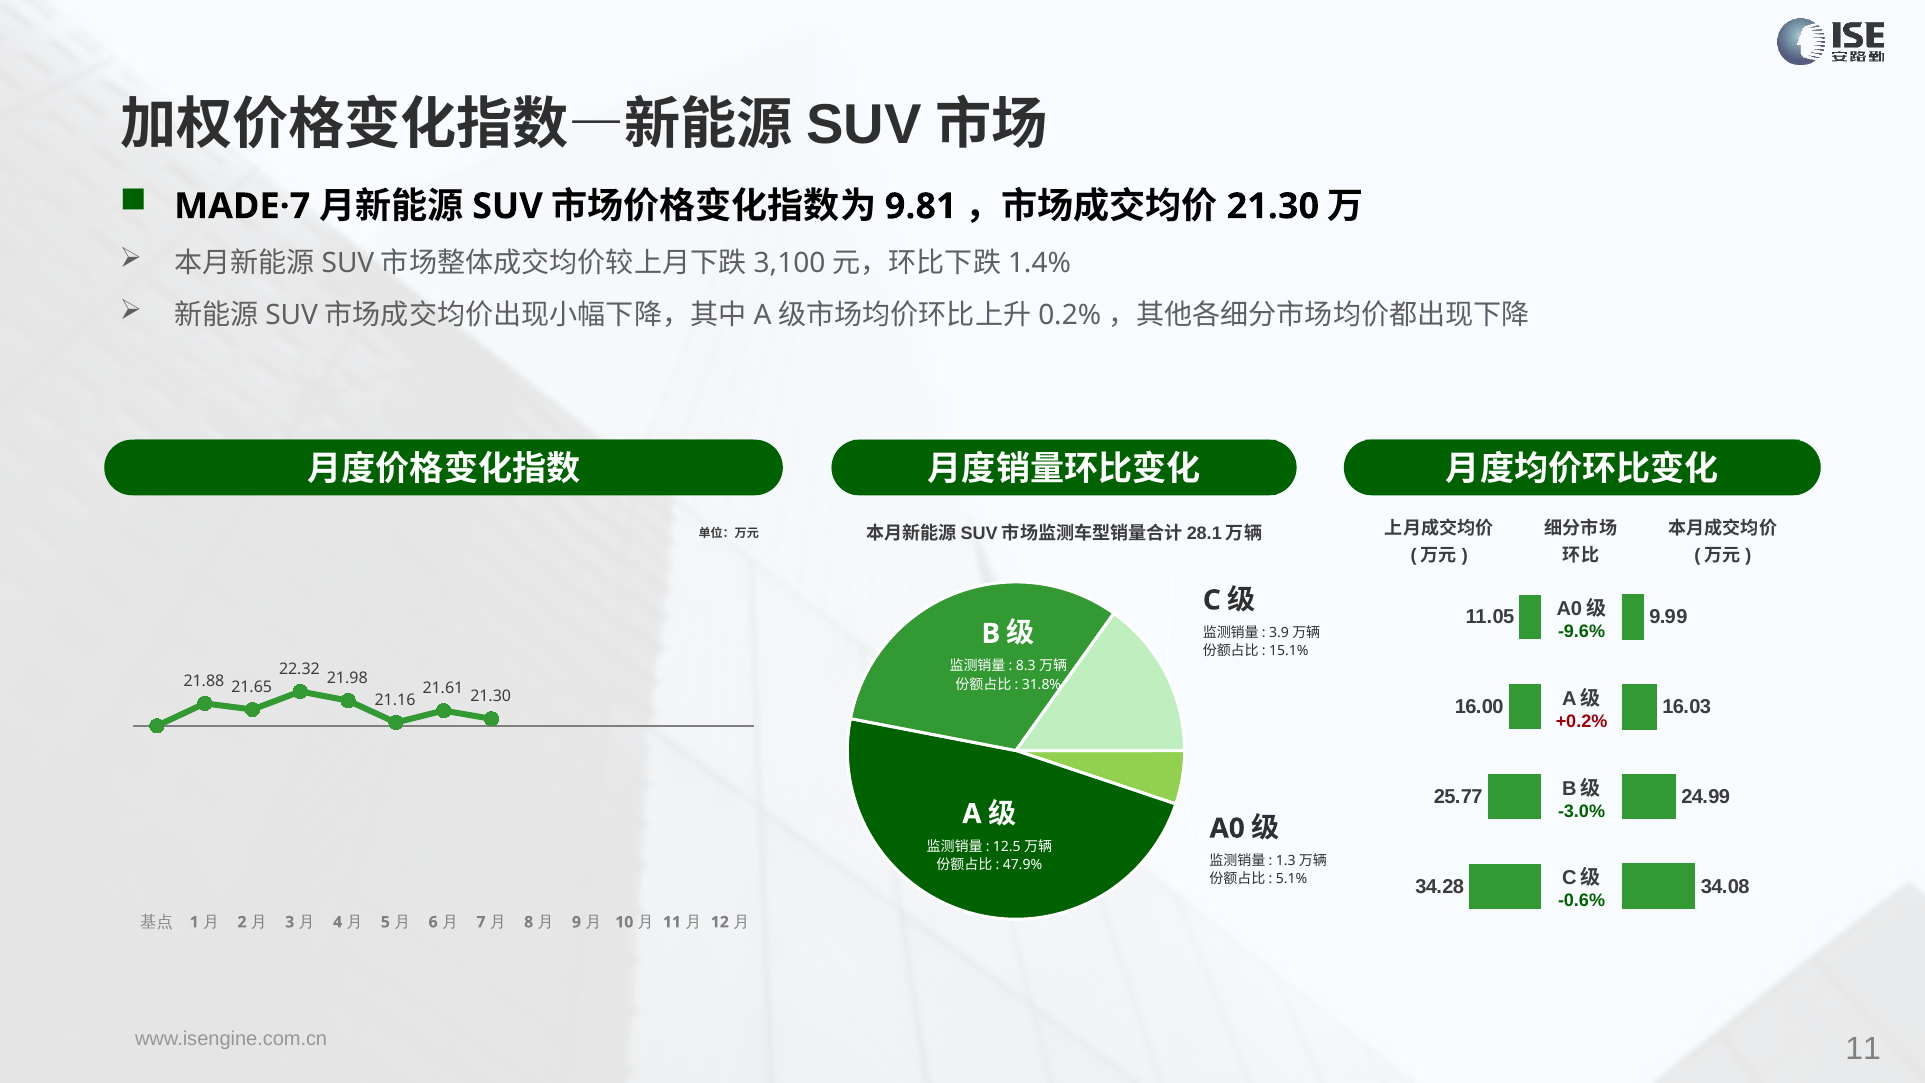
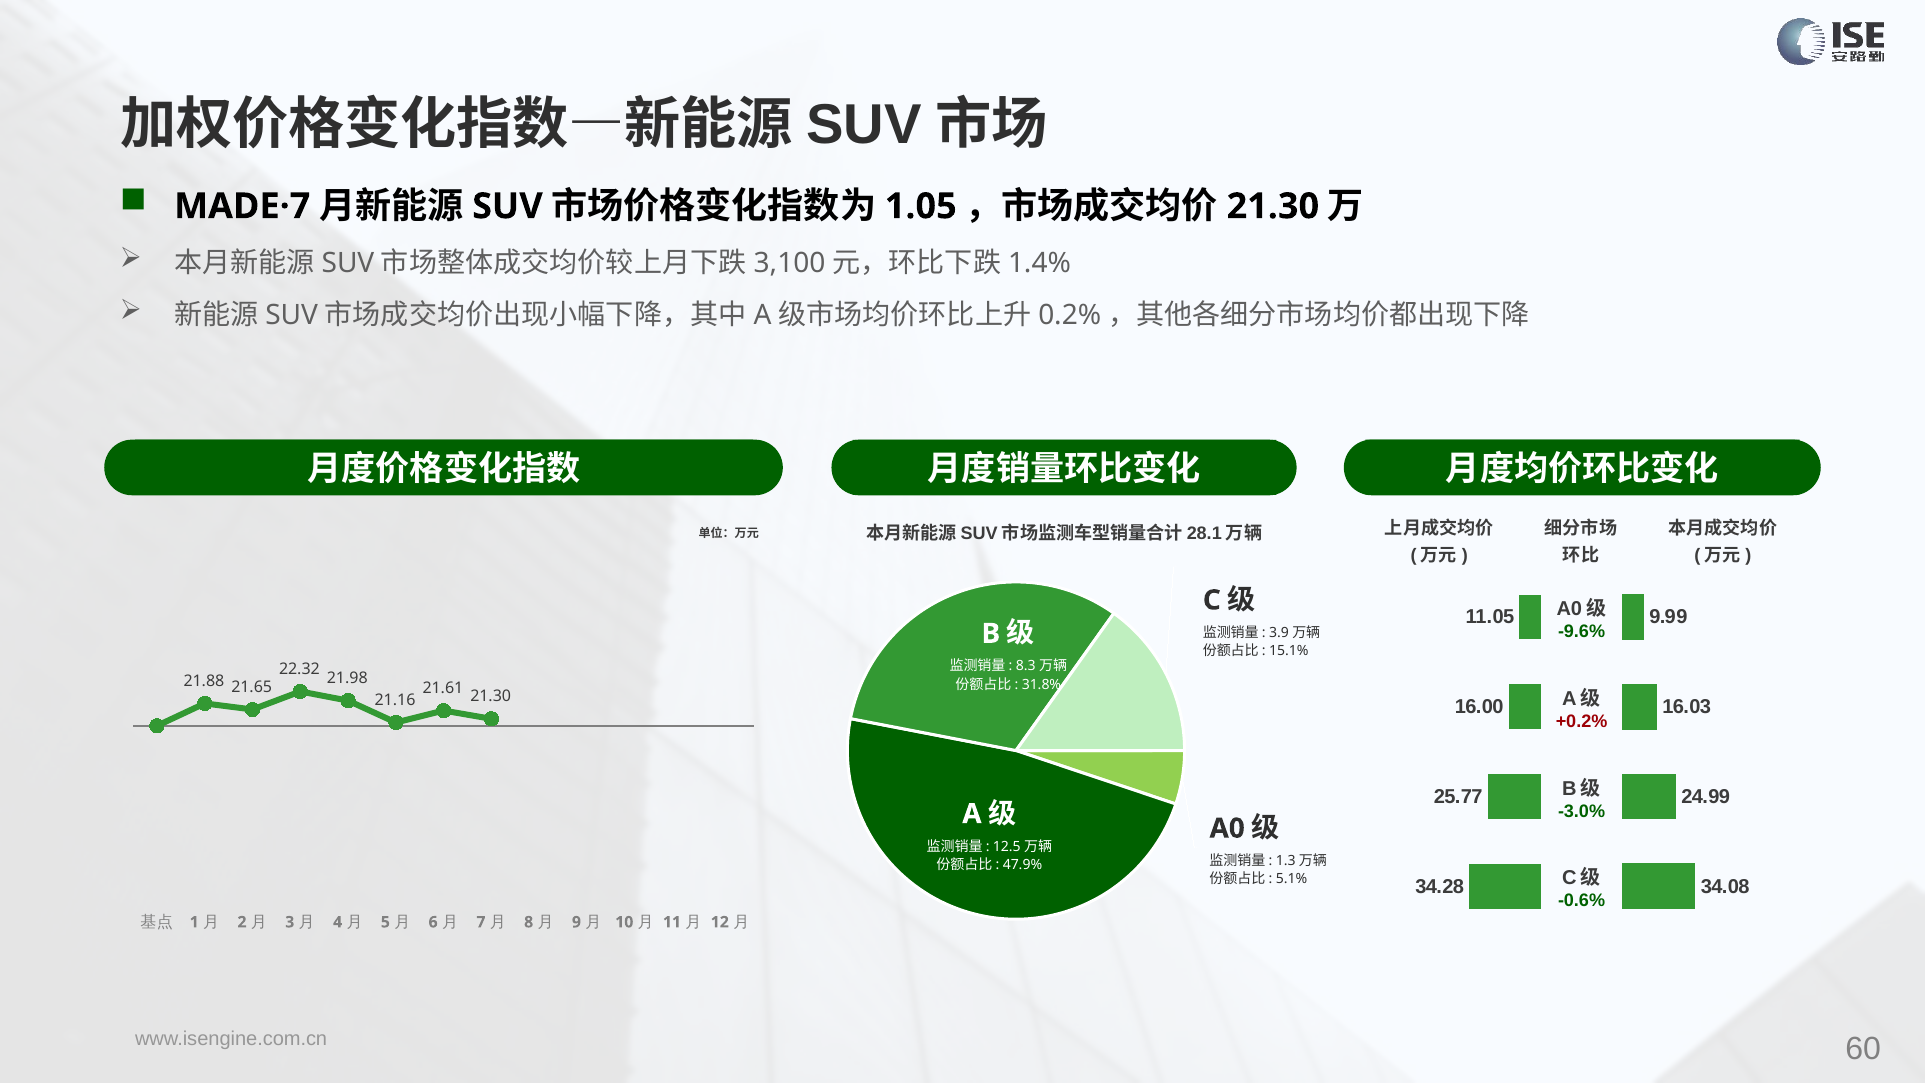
9.81: 9.81 -> 1.05 (921, 206)
11: 11 -> 60 (1863, 1049)
